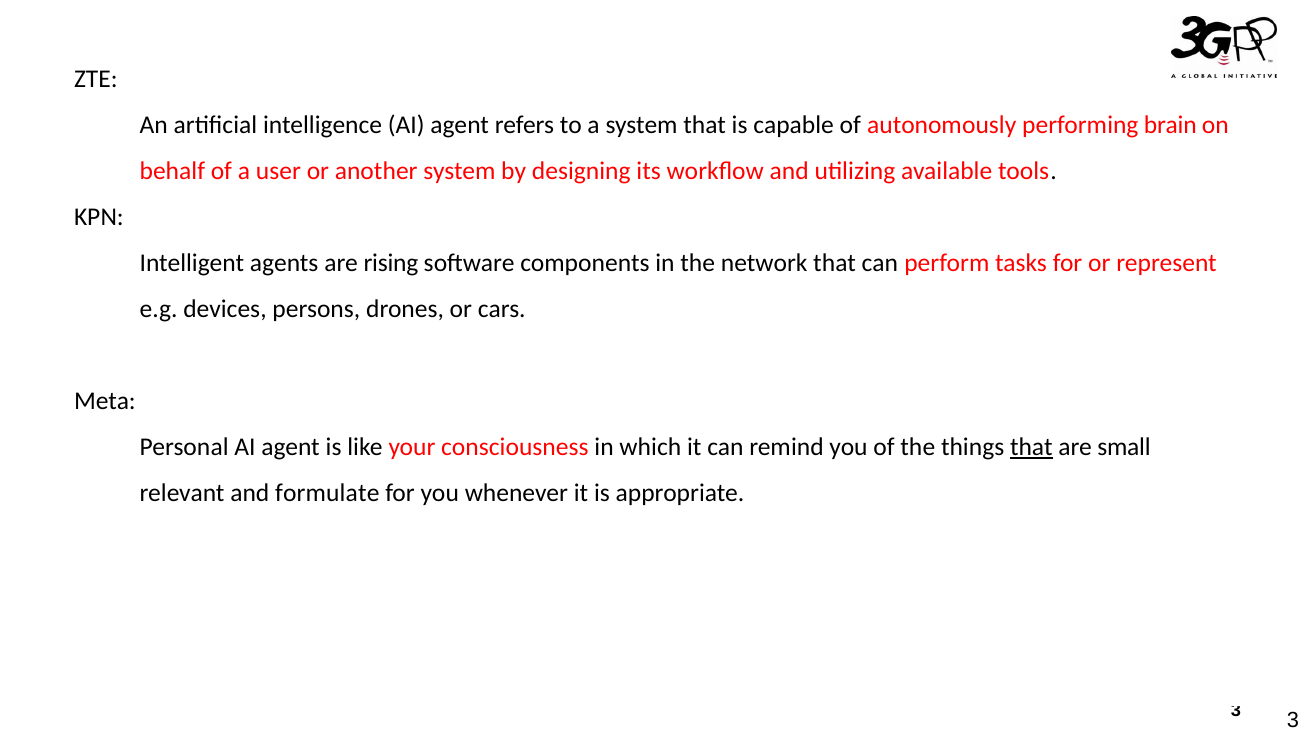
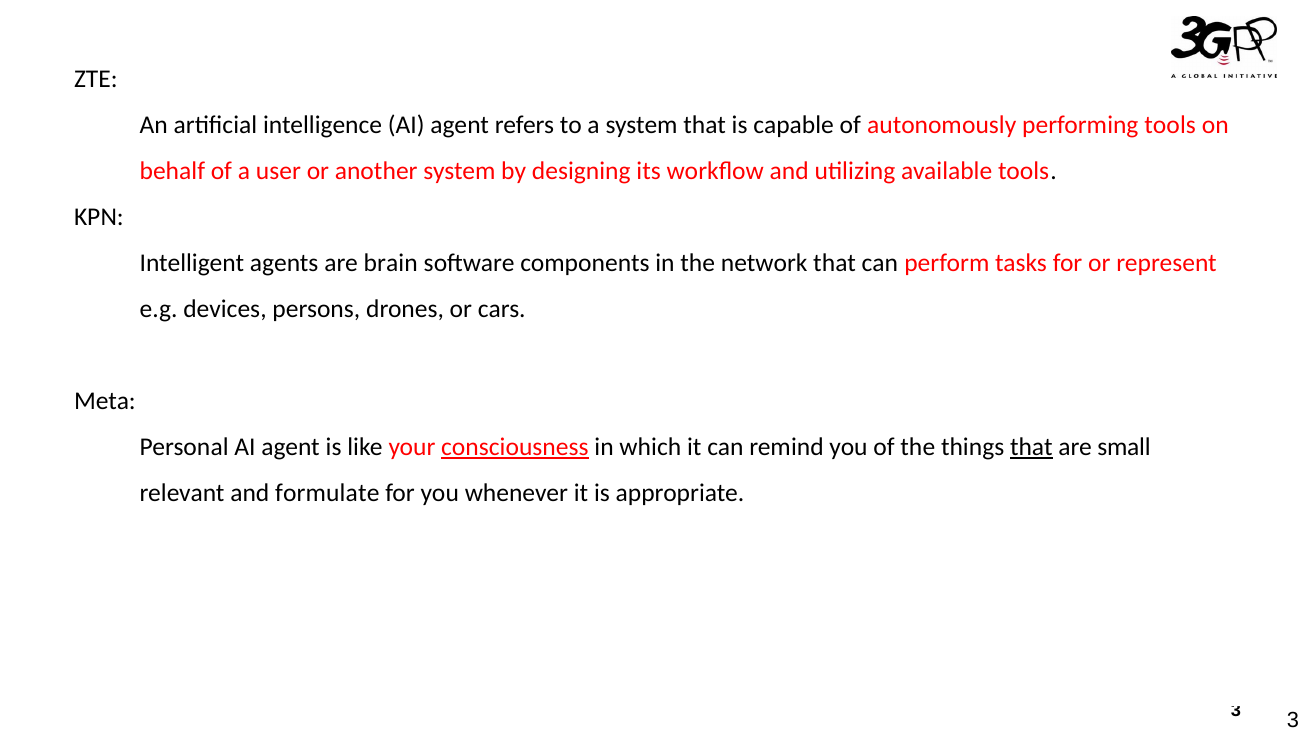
performing brain: brain -> tools (1170, 125)
rising: rising -> brain (391, 263)
consciousness underline: none -> present (515, 447)
